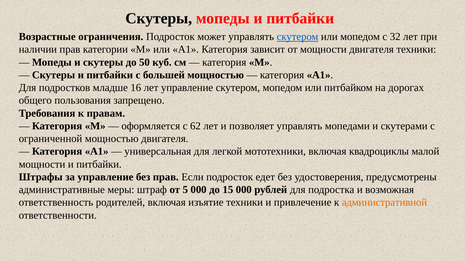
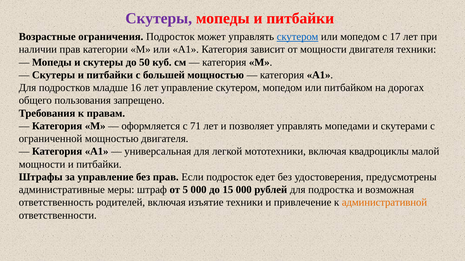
Скутеры colour: black -> purple (159, 19)
32: 32 -> 17 (395, 37)
62: 62 -> 71 (195, 126)
